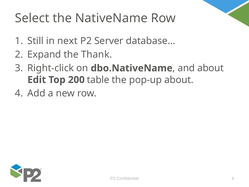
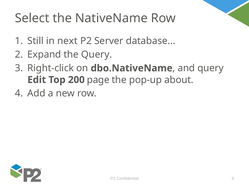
the Thank: Thank -> Query (97, 55)
and about: about -> query (211, 68)
table: table -> page (98, 80)
